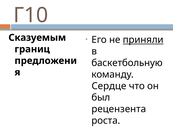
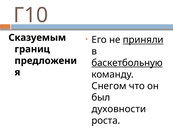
баскетбольную underline: none -> present (127, 63)
Сердце: Сердце -> Снегом (109, 86)
рецензента: рецензента -> духовности (119, 109)
